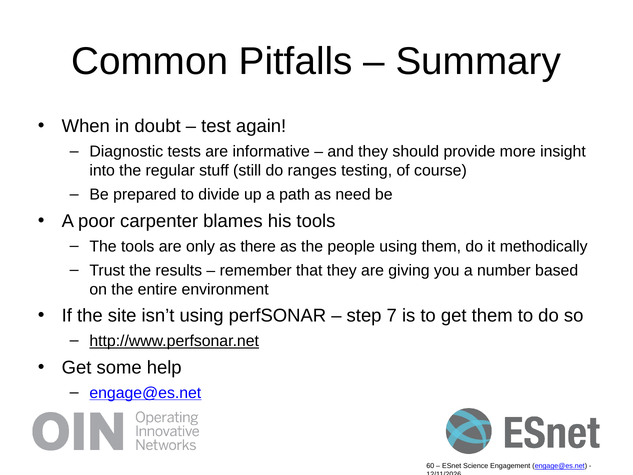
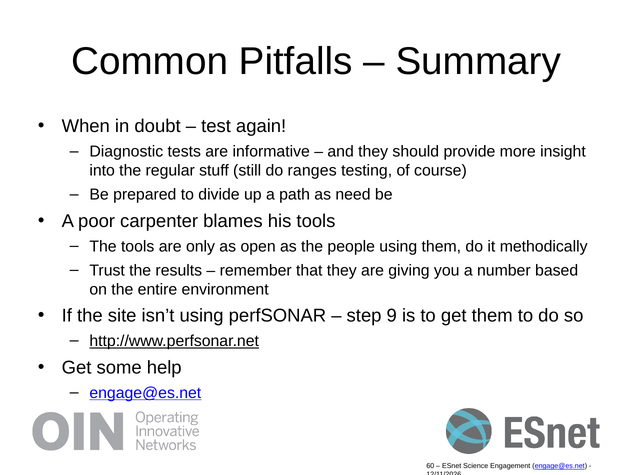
there: there -> open (258, 246)
7: 7 -> 9 (392, 316)
